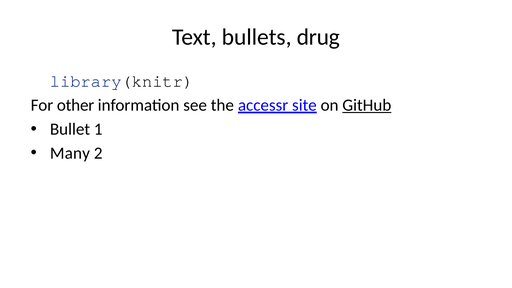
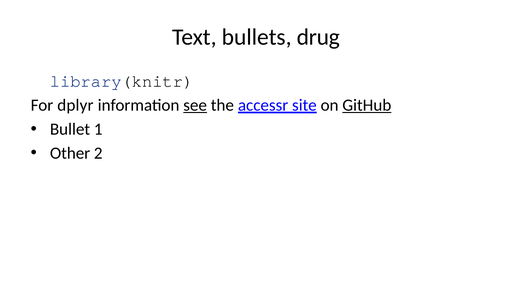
other: other -> dplyr (75, 105)
see underline: none -> present (195, 105)
Many: Many -> Other (70, 153)
